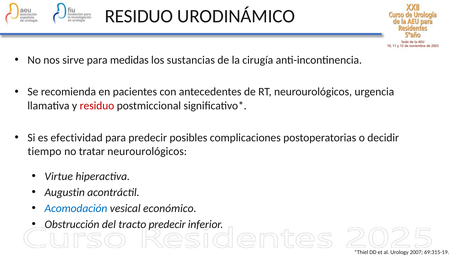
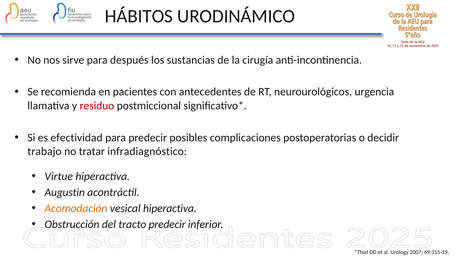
RESIDUO: RESIDUO -> HÁBITOS (139, 16)
medidas: medidas -> después (129, 60)
tiempo: tiempo -> trabajo (45, 151)
tratar neurourológicos: neurourológicos -> infradiagnóstico (147, 151)
Acomodación colour: blue -> orange (76, 208)
vesical económico: económico -> hiperactiva (170, 208)
